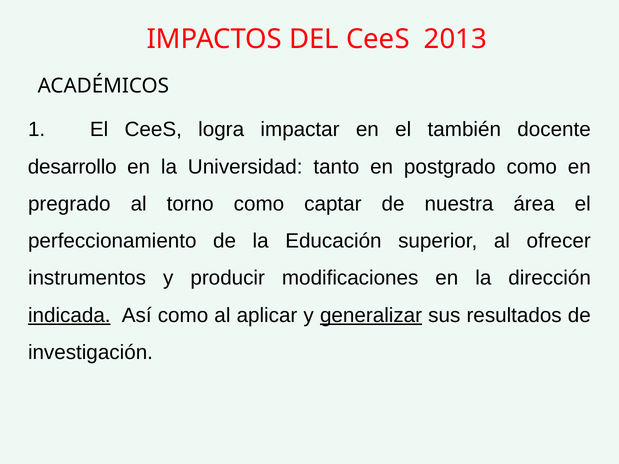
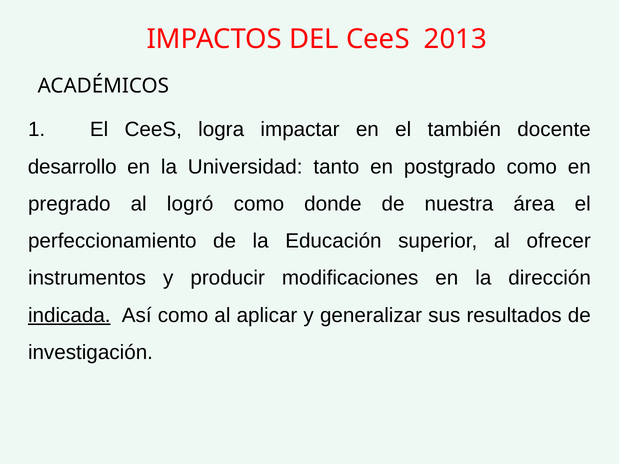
torno: torno -> logró (190, 204)
captar: captar -> donde (333, 204)
generalizar underline: present -> none (371, 315)
